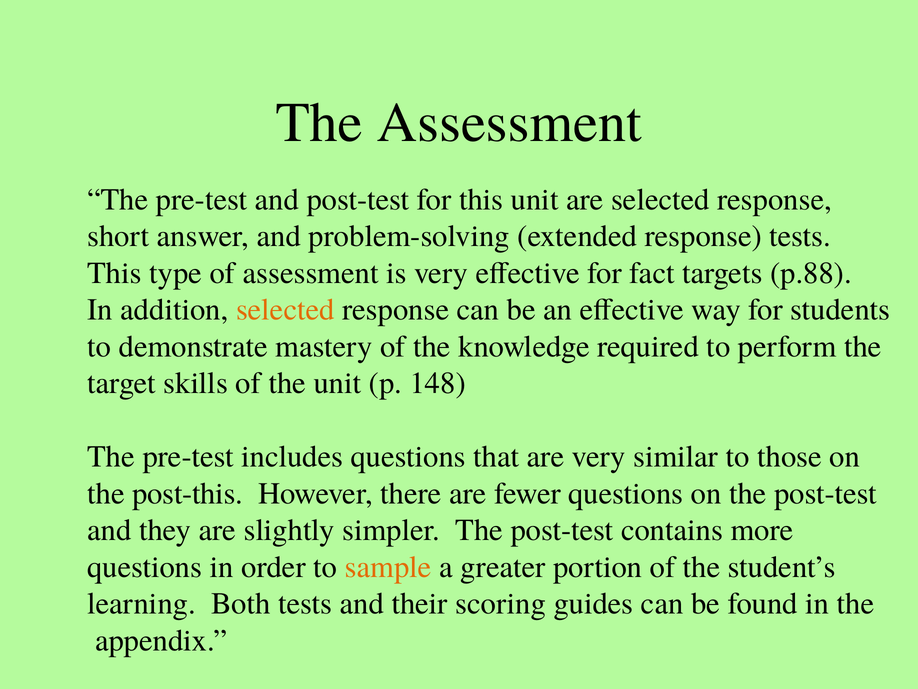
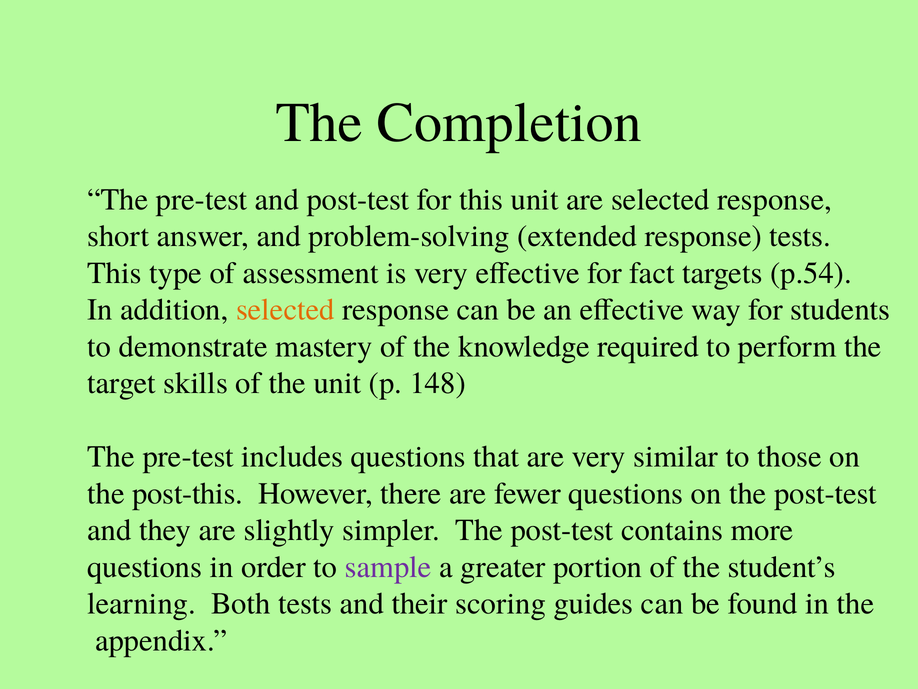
The Assessment: Assessment -> Completion (509, 122)
p.88: p.88 -> p.54 (811, 273)
sample colour: orange -> purple (388, 567)
